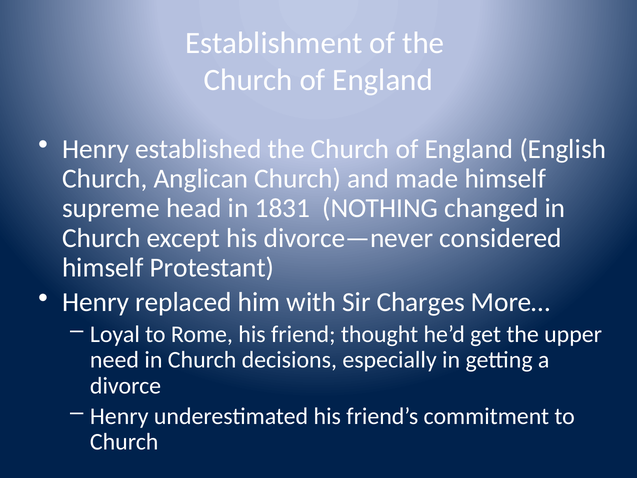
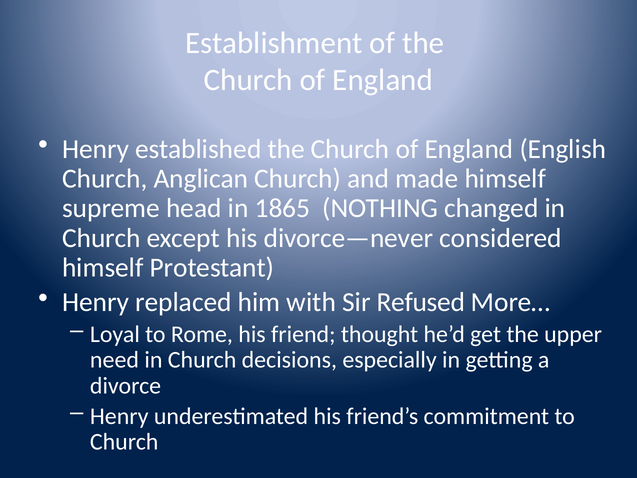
1831: 1831 -> 1865 (282, 208)
Charges: Charges -> Refused (421, 302)
